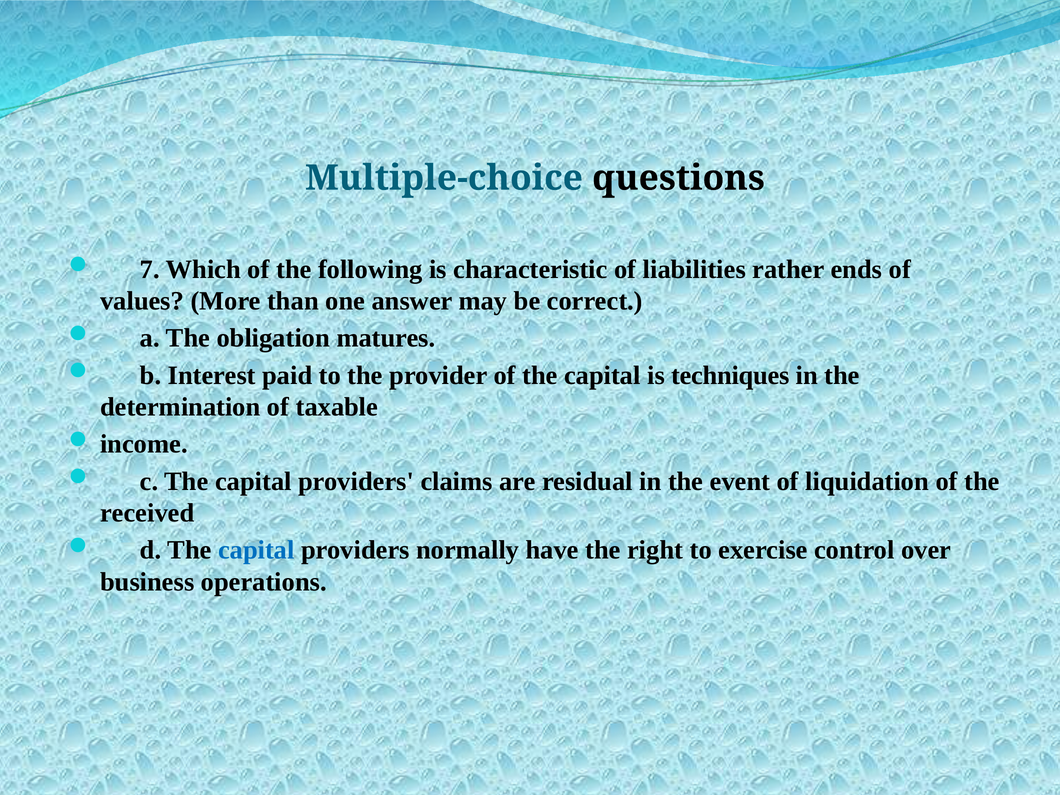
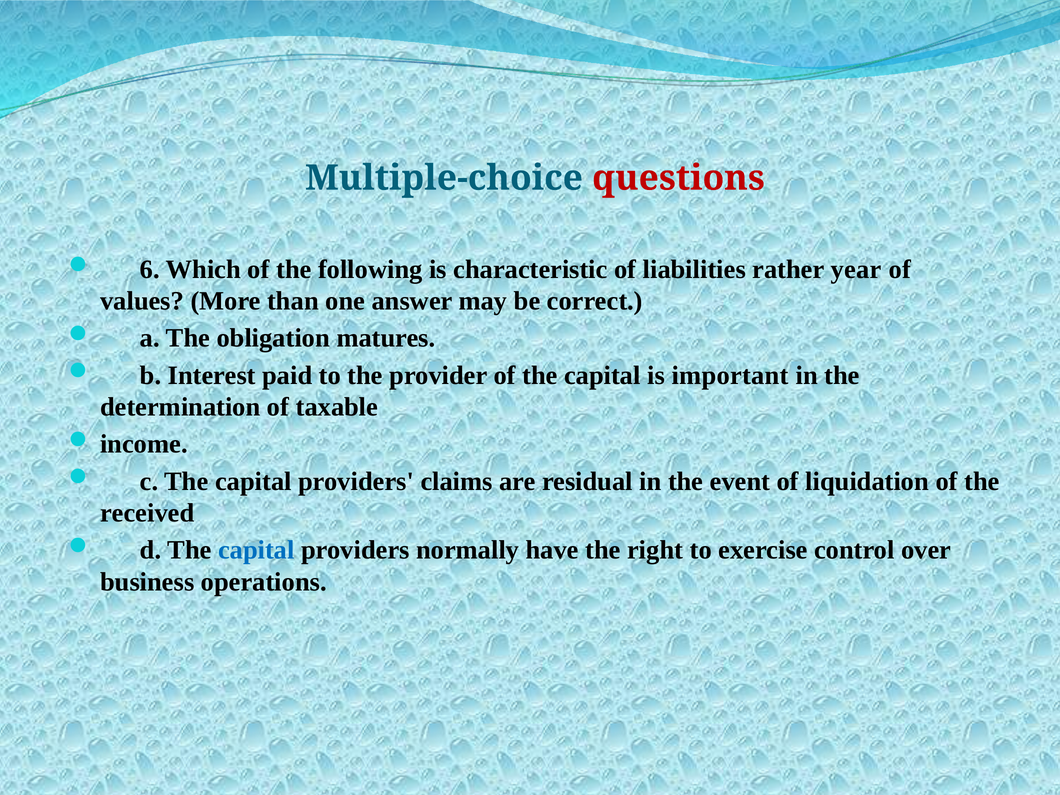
questions colour: black -> red (678, 178)
7: 7 -> 6 (150, 269)
ends: ends -> year (856, 269)
techniques: techniques -> important (730, 375)
